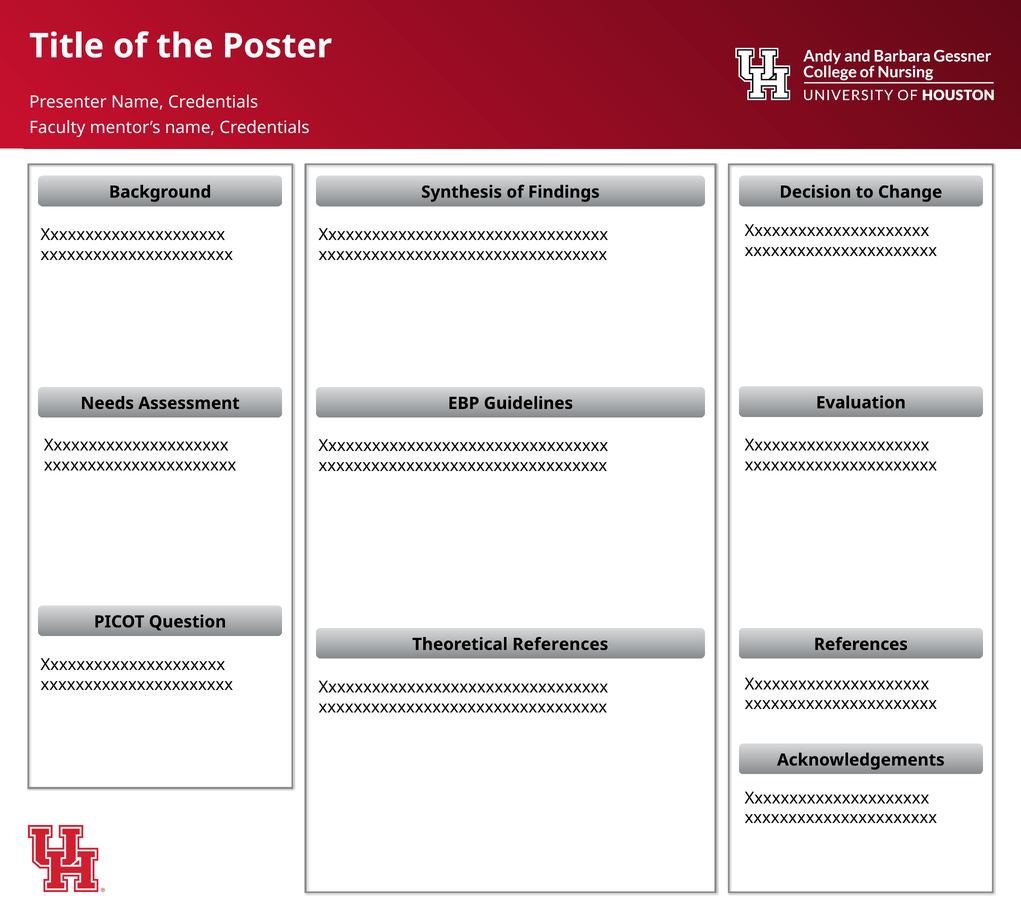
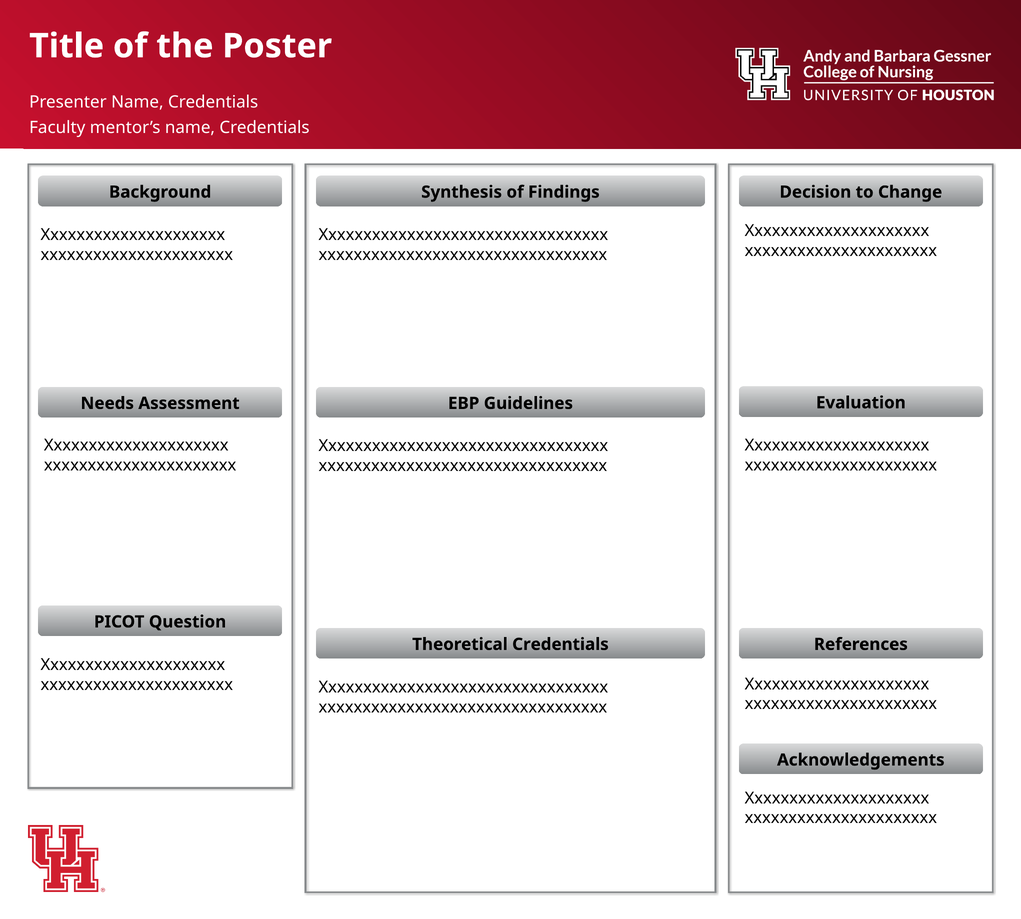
Theoretical References: References -> Credentials (560, 644)
